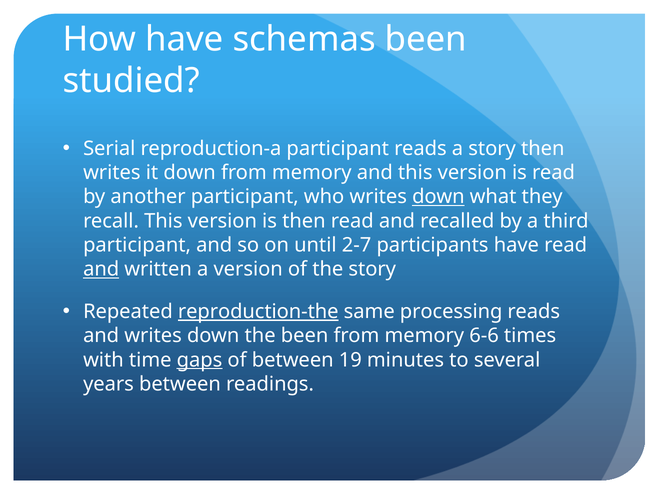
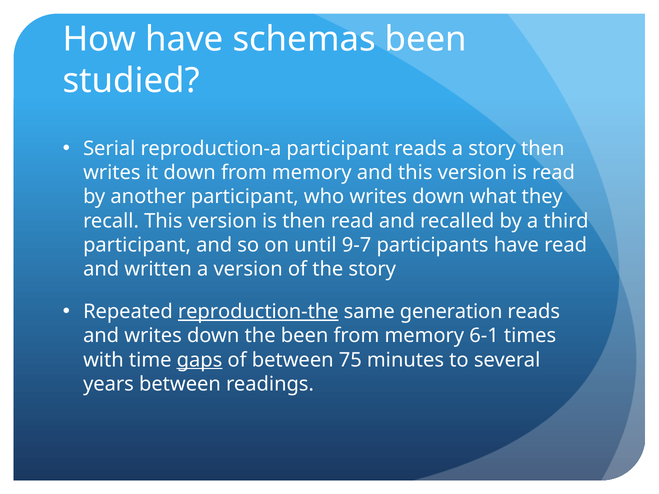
down underline: present -> none (438, 197)
2-7: 2-7 -> 9-7 (357, 245)
and underline: present -> none (101, 269)
processing: processing -> generation (451, 312)
6-6: 6-6 -> 6-1 (484, 336)
19: 19 -> 75 (350, 360)
